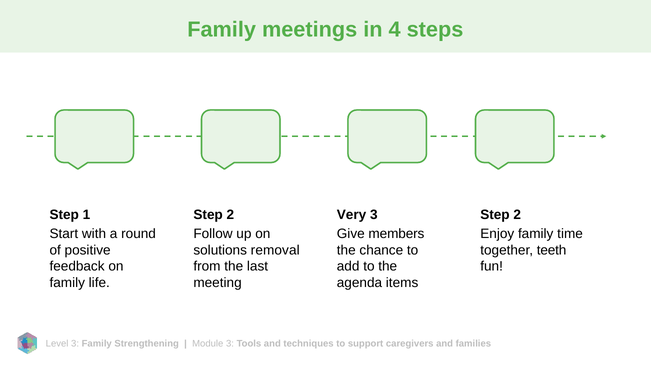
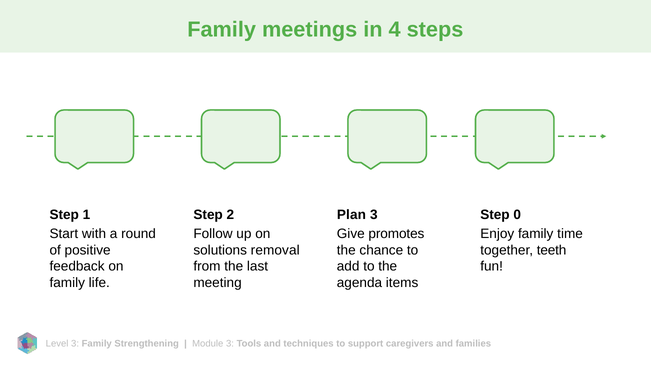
Very: Very -> Plan (351, 215)
2: 2 -> 0 (517, 215)
members: members -> promotes (396, 234)
